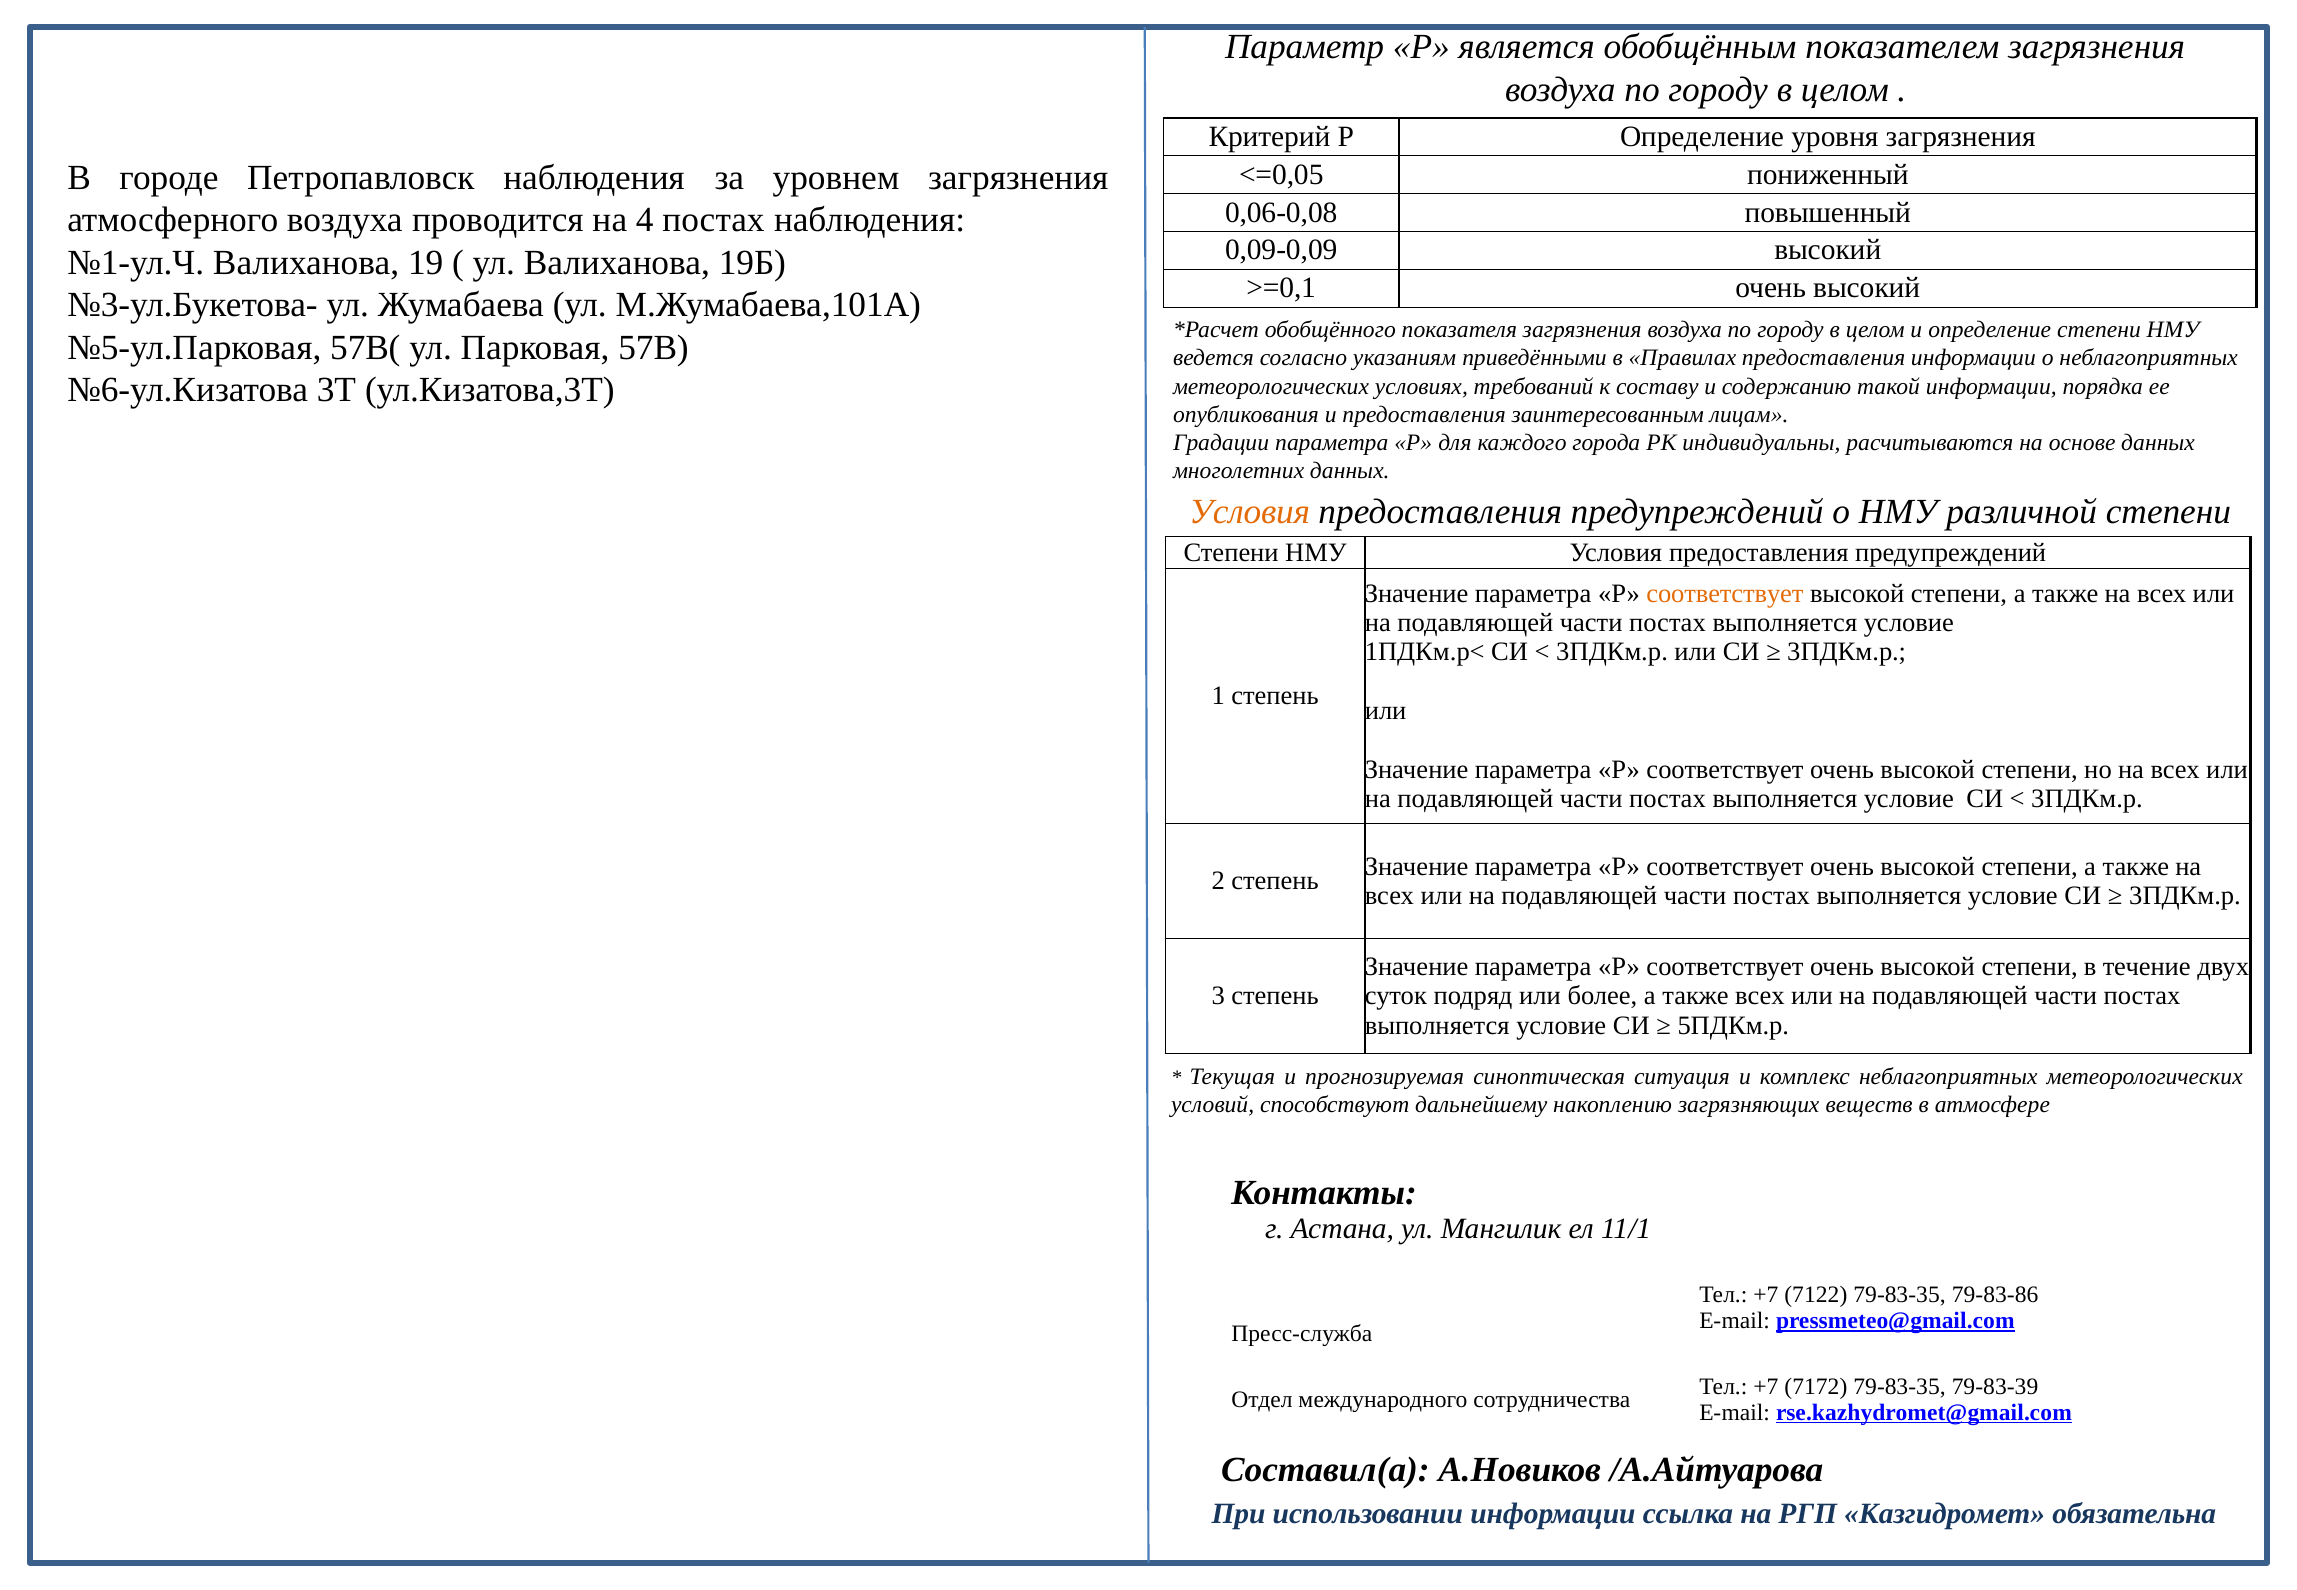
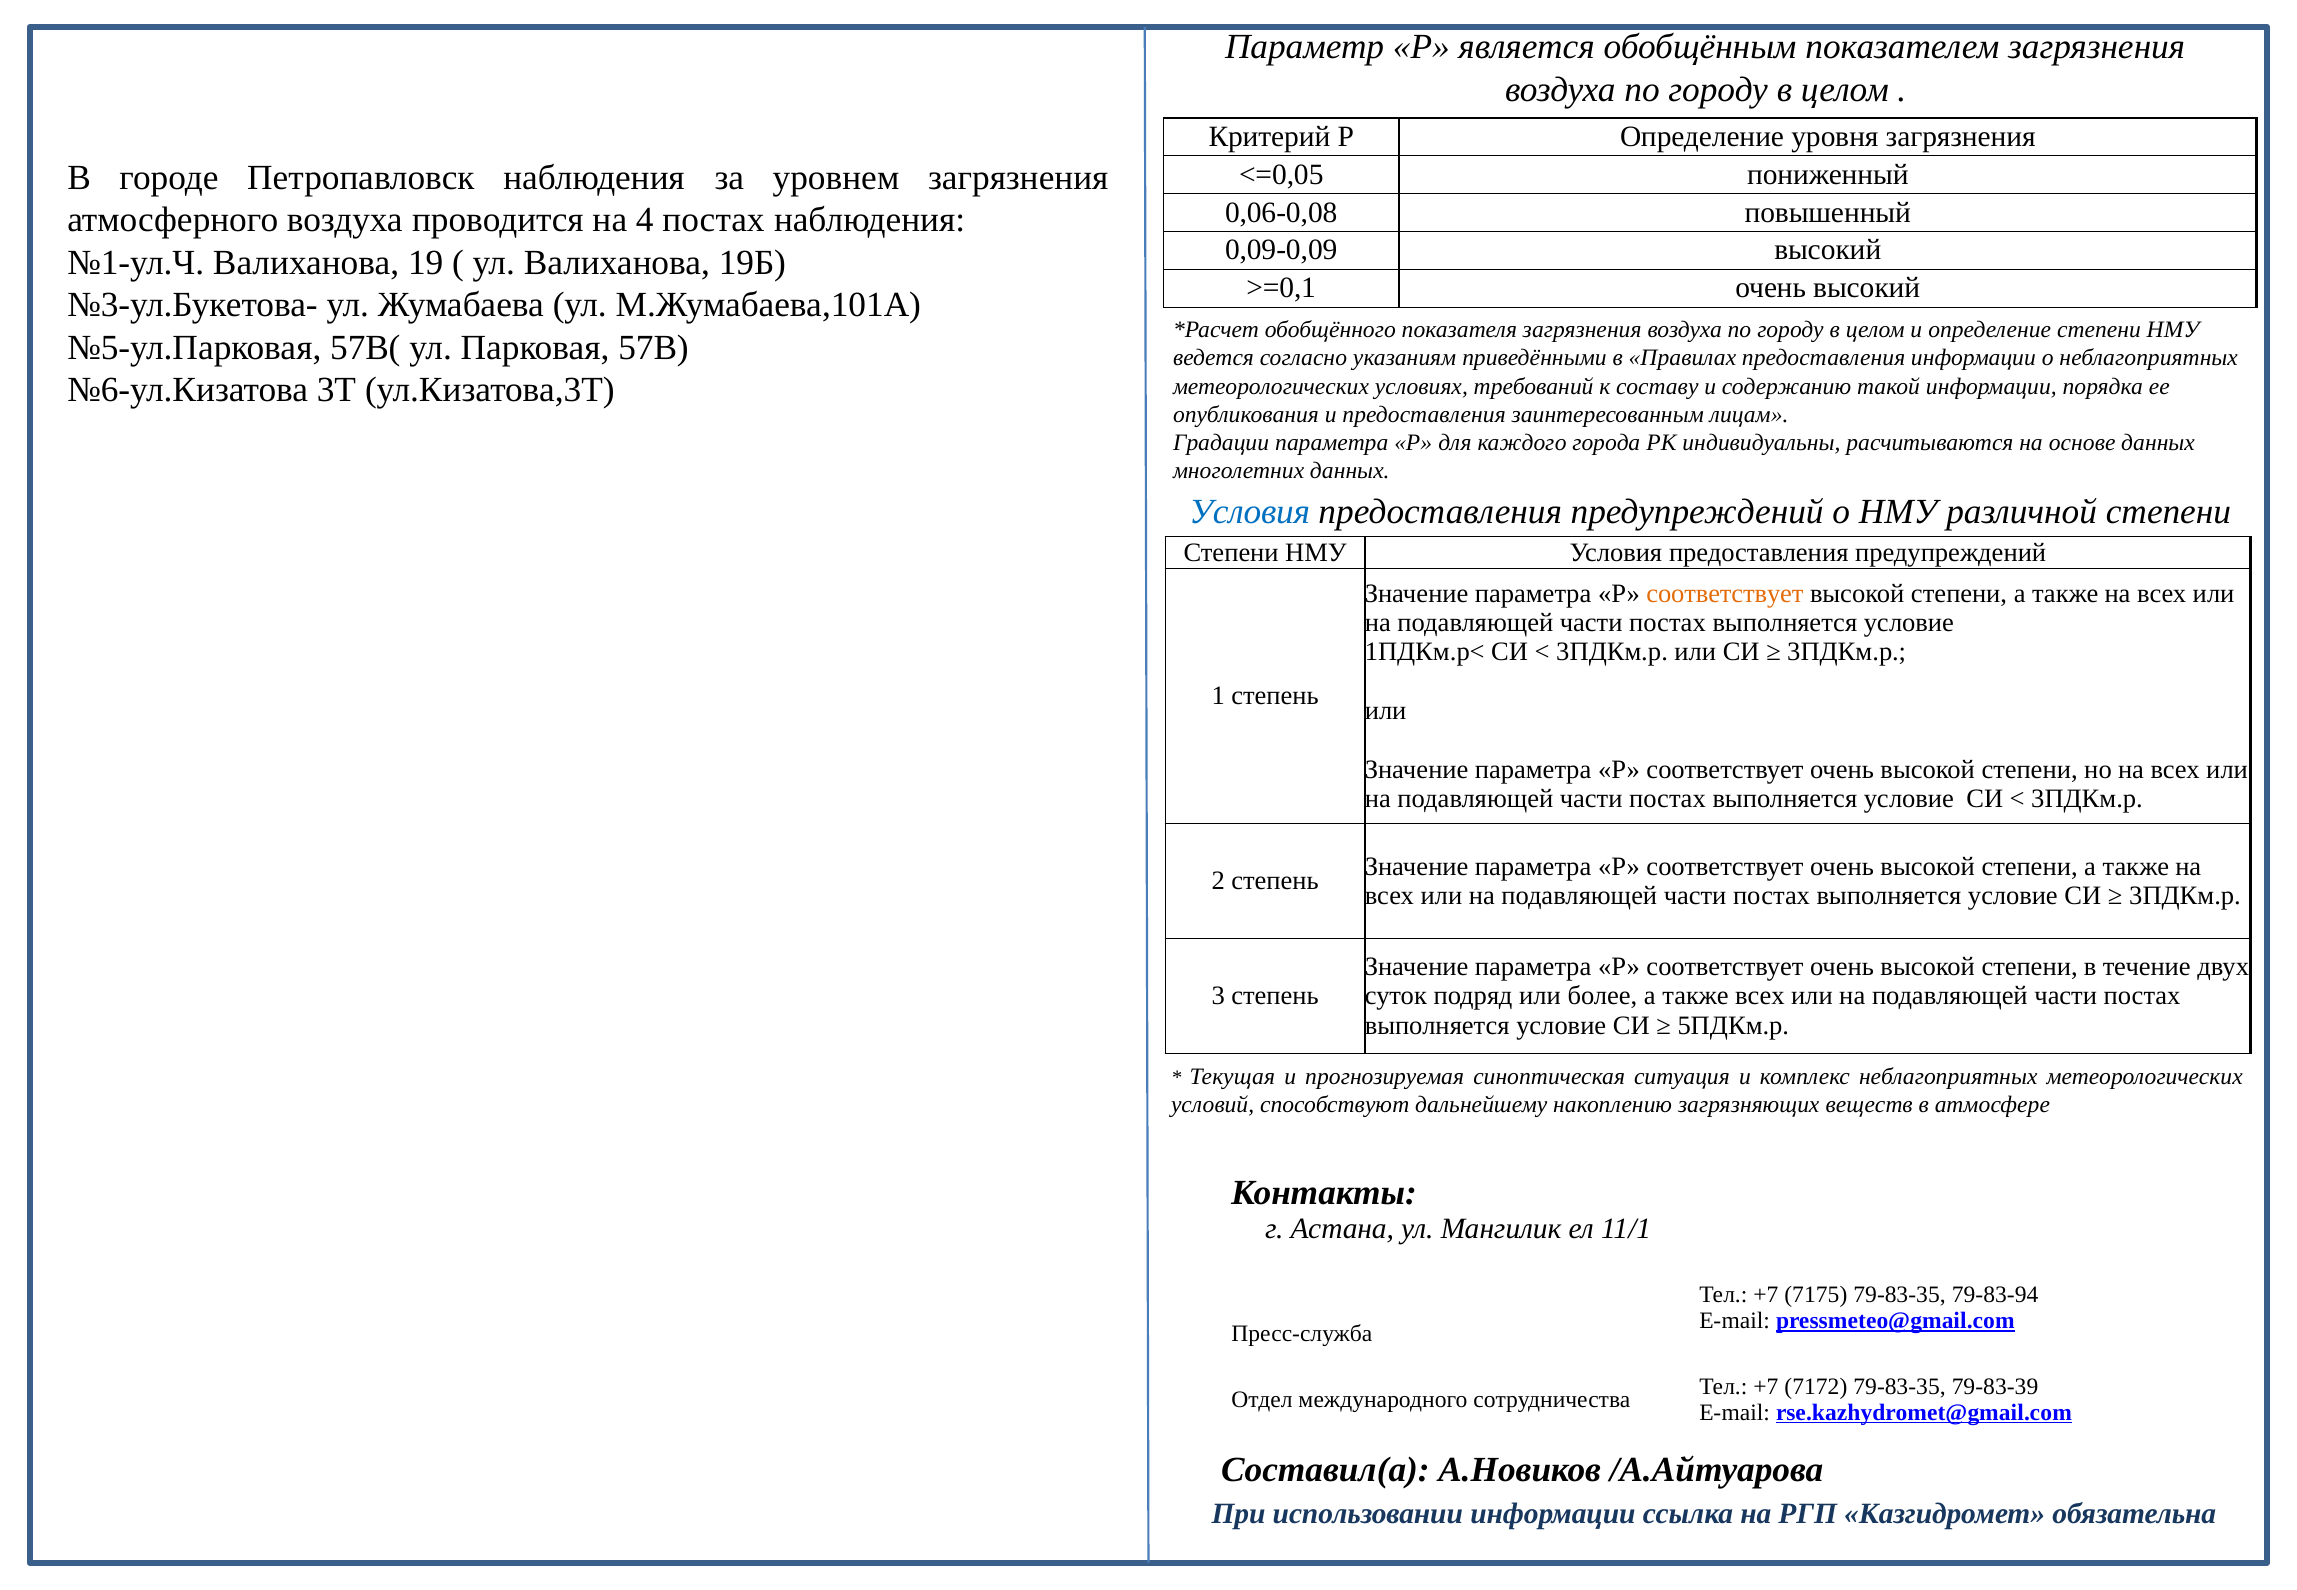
Условия colour: orange -> blue (1250, 512)
7122: 7122 -> 7175 (1816, 1295)
79-83-86: 79-83-86 -> 79-83-94 (1995, 1295)
